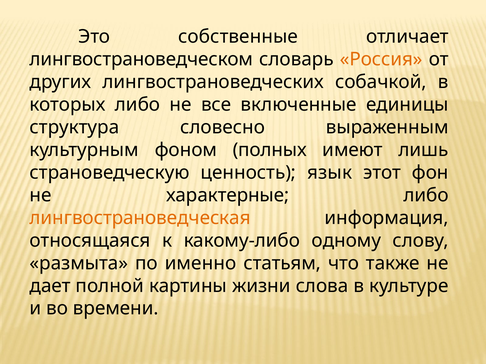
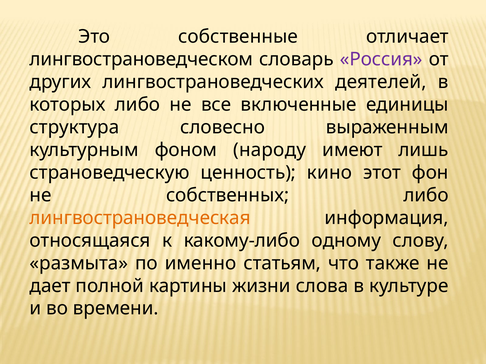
Россия colour: orange -> purple (381, 59)
собачкой: собачкой -> деятелей (381, 82)
полных: полных -> народу (270, 150)
язык: язык -> кино (330, 173)
характерные: характерные -> собственных (228, 195)
